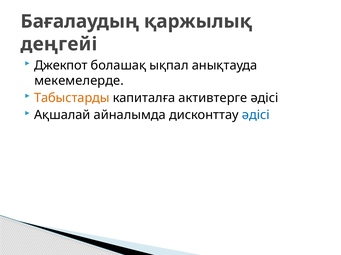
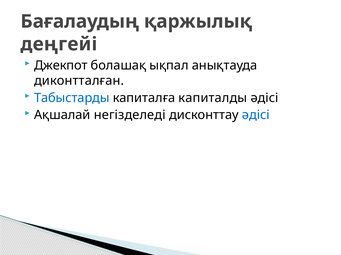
мекемелерде: мекемелерде -> диконтталған (79, 81)
Табыстарды colour: orange -> blue (72, 98)
активтерге: активтерге -> капиталды (213, 98)
айналымда: айналымда -> негізделеді (130, 115)
